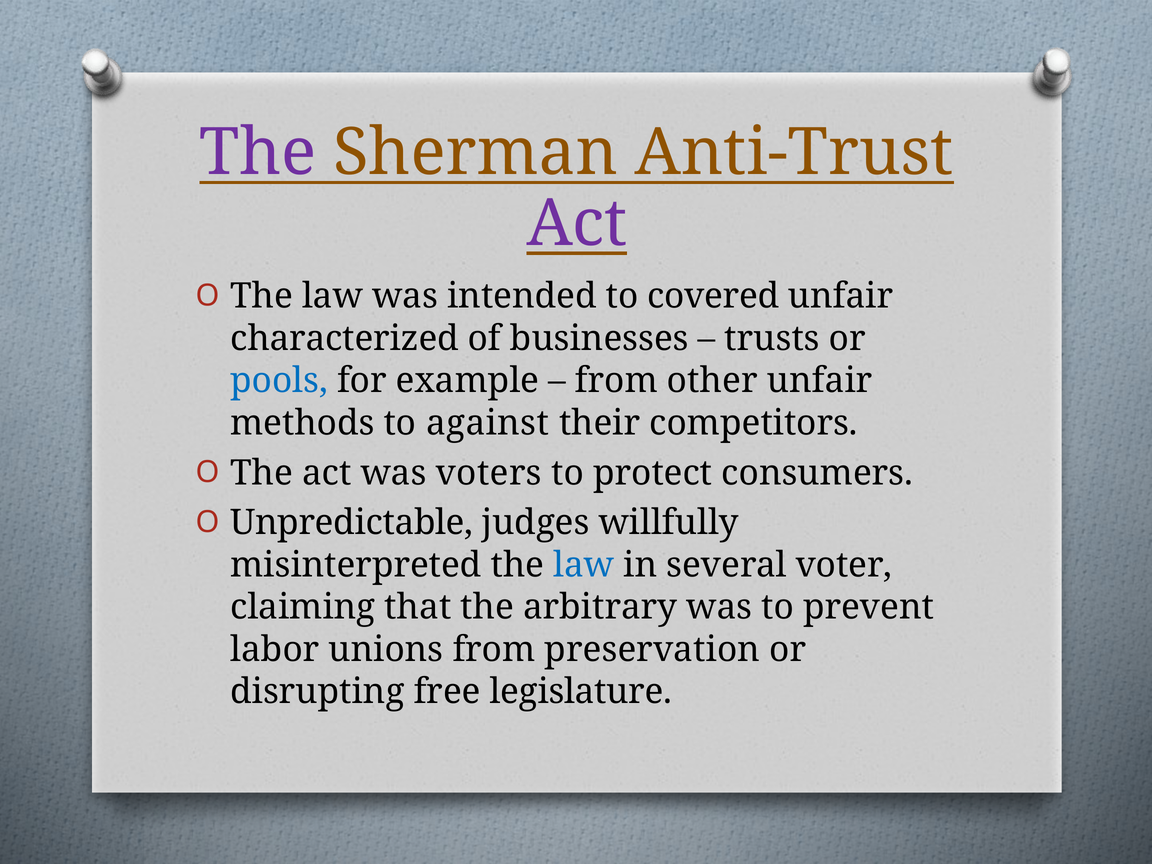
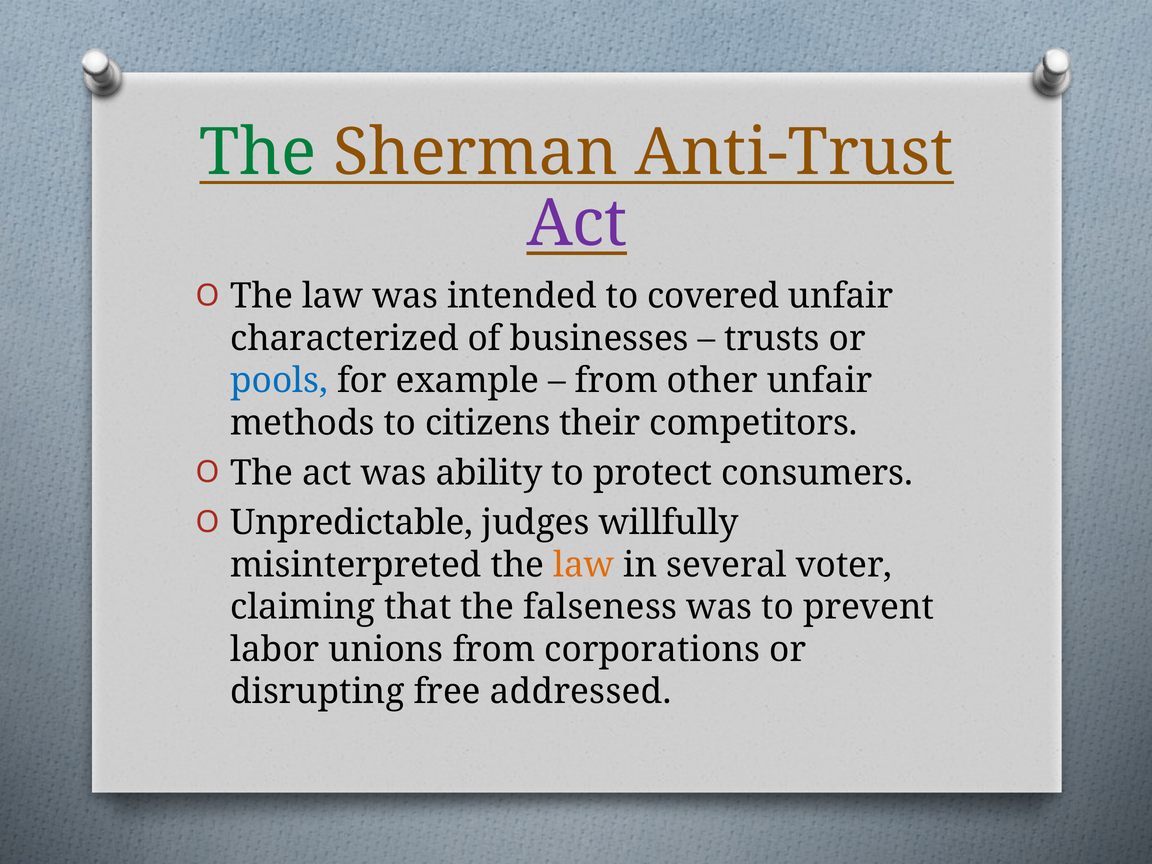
The colour: purple -> green (258, 153)
against: against -> citizens (488, 423)
voters: voters -> ability (489, 473)
law colour: blue -> orange (584, 565)
arbitrary: arbitrary -> falseness (600, 607)
preservation: preservation -> corporations (652, 649)
legislature: legislature -> addressed (581, 692)
